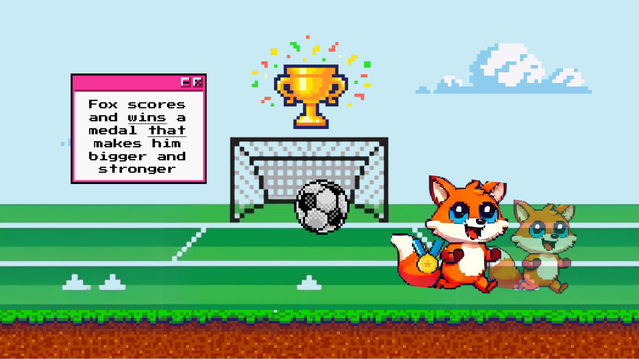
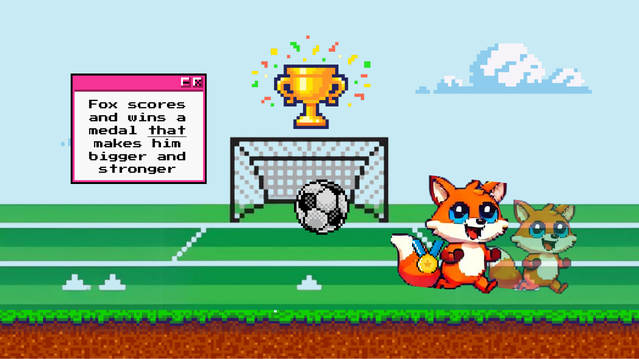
wins underline: present -> none (148, 120)
